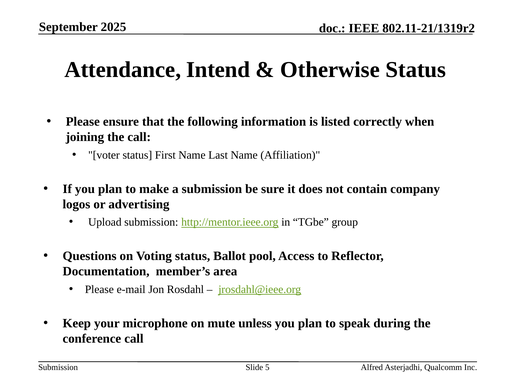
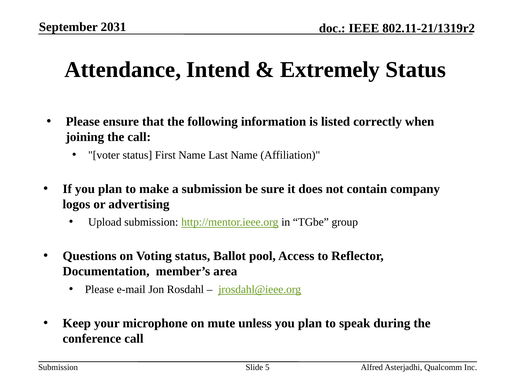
2025: 2025 -> 2031 (113, 27)
Otherwise: Otherwise -> Extremely (330, 70)
